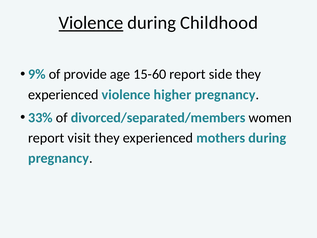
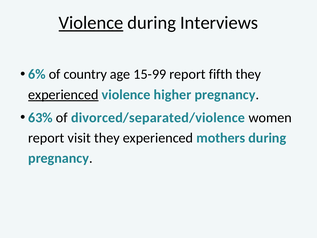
Childhood: Childhood -> Interviews (219, 23)
9%: 9% -> 6% (37, 74)
provide: provide -> country (85, 74)
15-60: 15-60 -> 15-99 (150, 74)
side: side -> fifth (221, 74)
experienced underline: none -> present (63, 95)
33%: 33% -> 63% (40, 118)
divorced/separated/members: divorced/separated/members -> divorced/separated/violence (158, 118)
